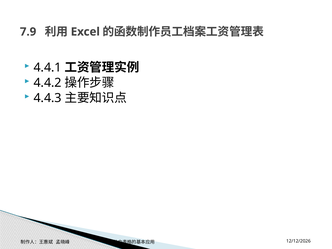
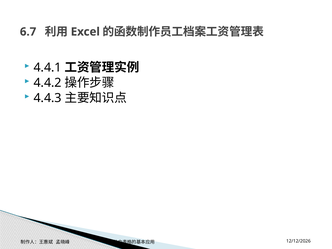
7.9: 7.9 -> 6.7 (28, 32)
